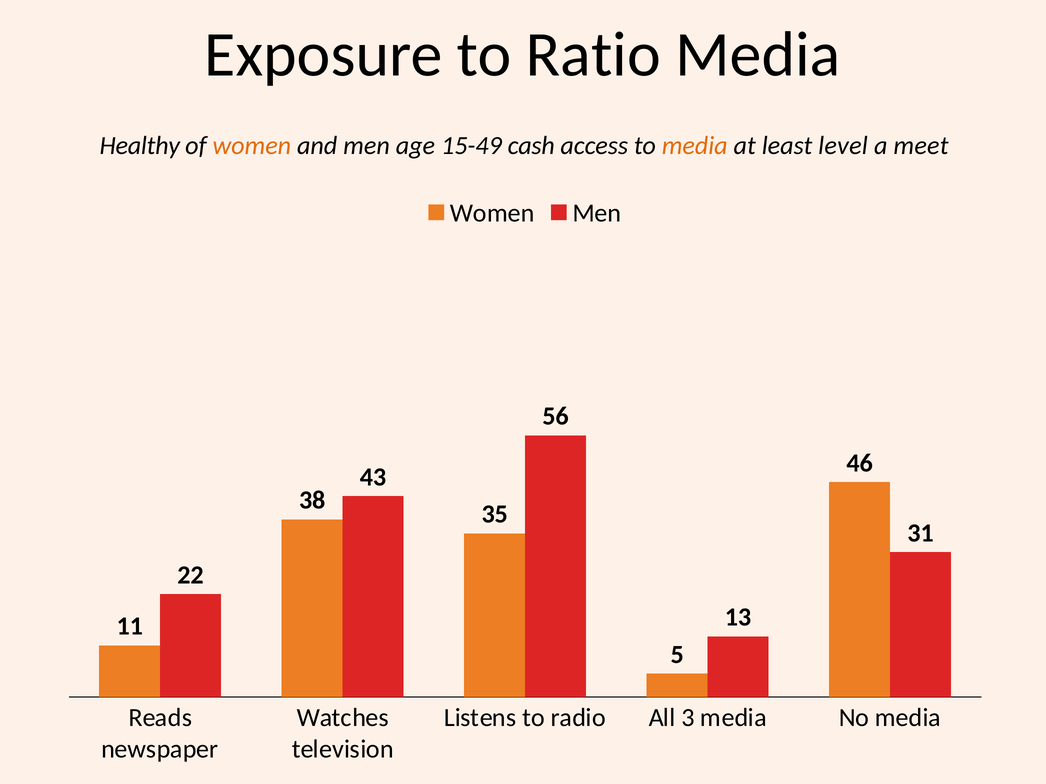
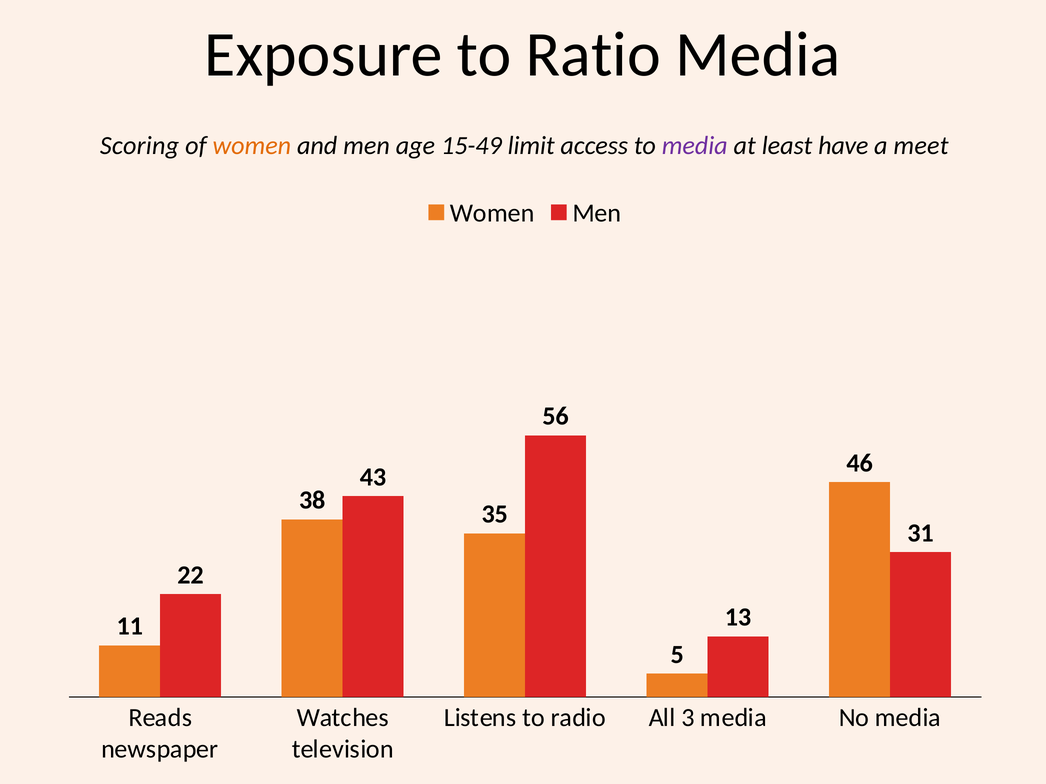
Healthy: Healthy -> Scoring (140, 146)
cash: cash -> limit (531, 146)
media colour: orange -> purple (695, 146)
level: level -> have (843, 146)
